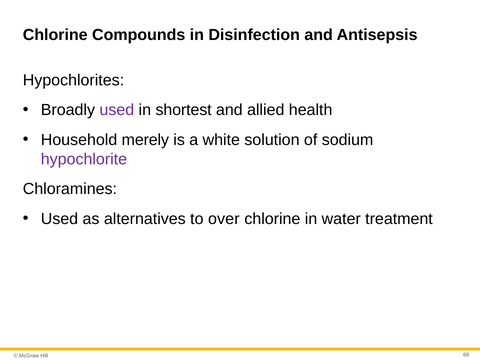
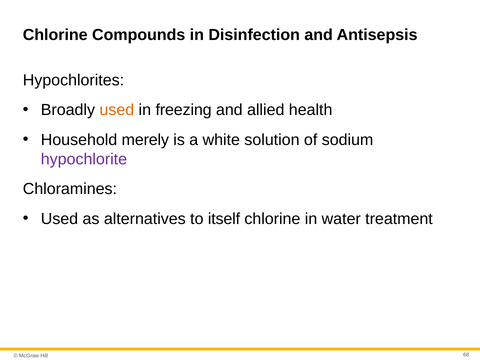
used colour: purple -> orange (117, 110)
shortest: shortest -> freezing (184, 110)
over: over -> itself (224, 219)
